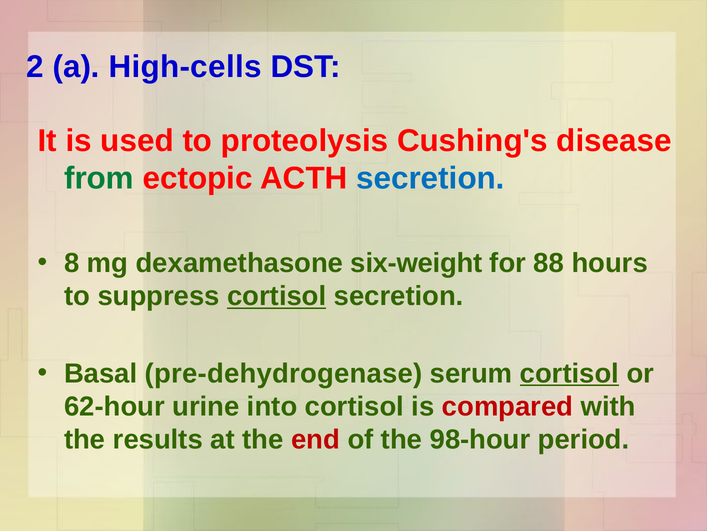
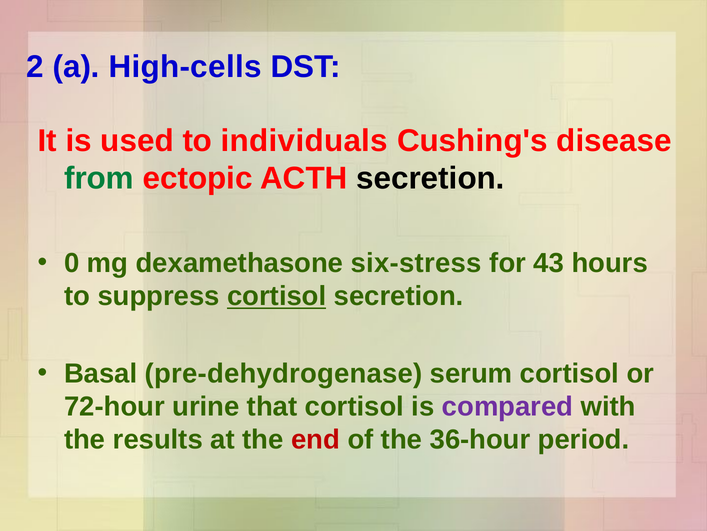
proteolysis: proteolysis -> individuals (304, 141)
secretion colour: blue -> black (430, 178)
8: 8 -> 0 (72, 263)
six-weight: six-weight -> six-stress (416, 263)
88: 88 -> 43 (549, 263)
cortisol underline: present -> none (569, 373)
62-hour: 62-hour -> 72-hour (114, 406)
into: into -> that (272, 406)
compared colour: red -> purple (508, 406)
98-hour: 98-hour -> 36-hour (480, 439)
